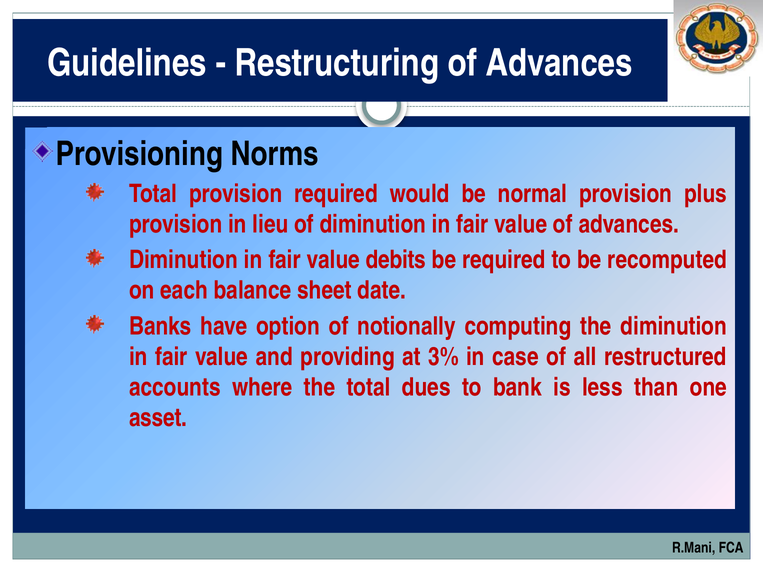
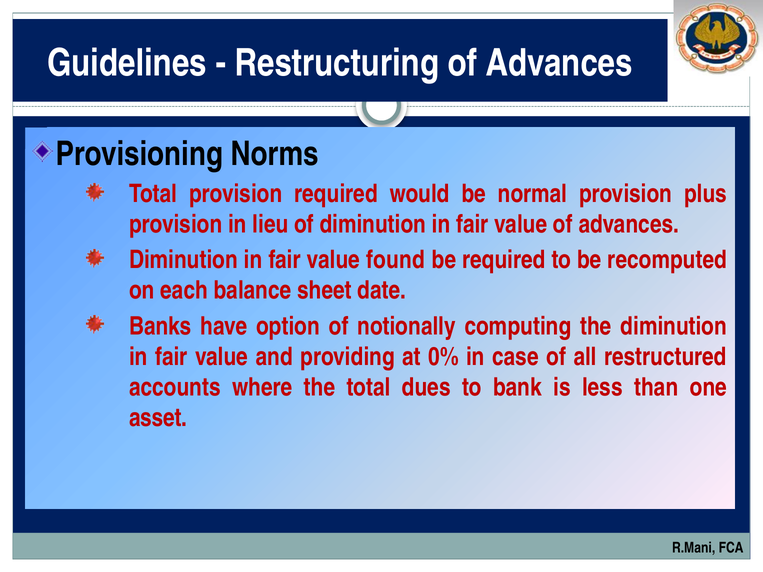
debits: debits -> found (396, 260)
3%: 3% -> 0% (444, 357)
